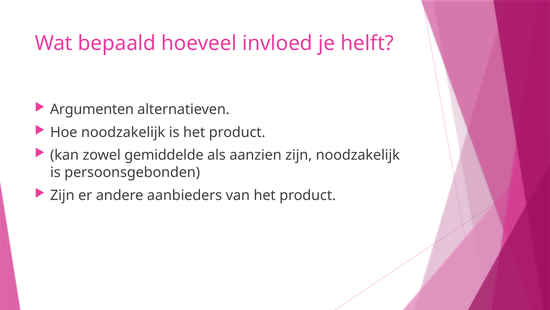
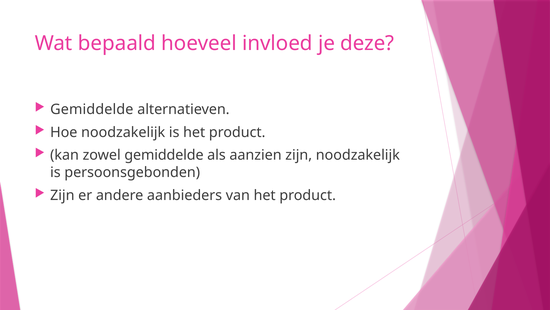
helft: helft -> deze (367, 43)
Argumenten: Argumenten -> Gemiddelde (92, 109)
